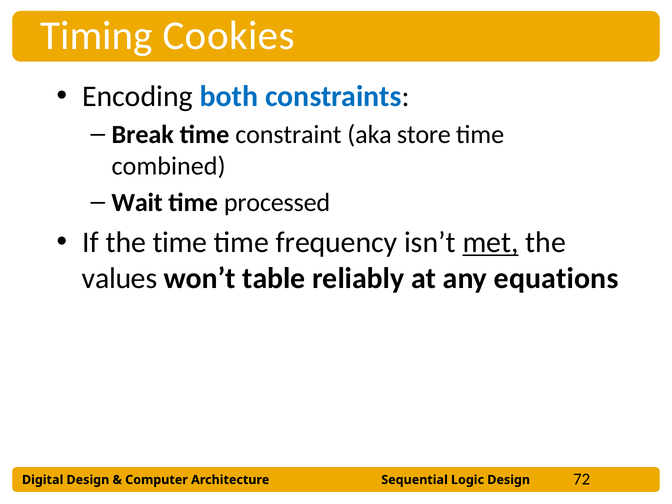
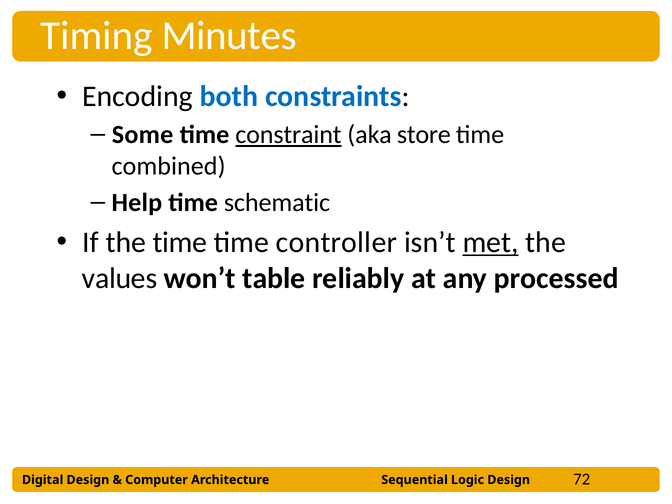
Cookies: Cookies -> Minutes (229, 36)
Break: Break -> Some (143, 135)
constraint underline: none -> present (288, 135)
Wait: Wait -> Help (137, 203)
processed: processed -> schematic (277, 203)
frequency: frequency -> controller (336, 242)
equations: equations -> processed (556, 278)
